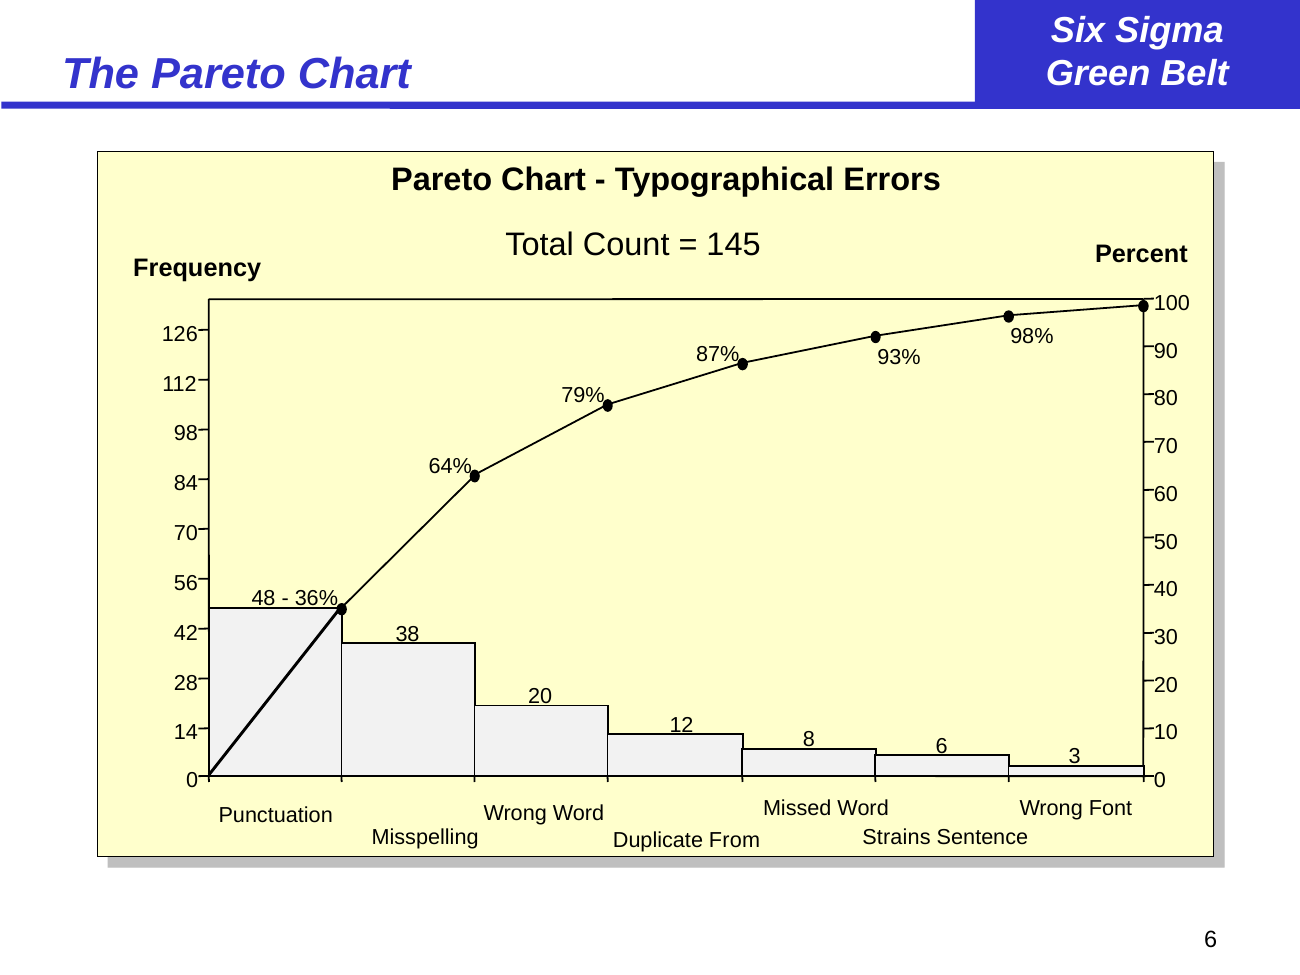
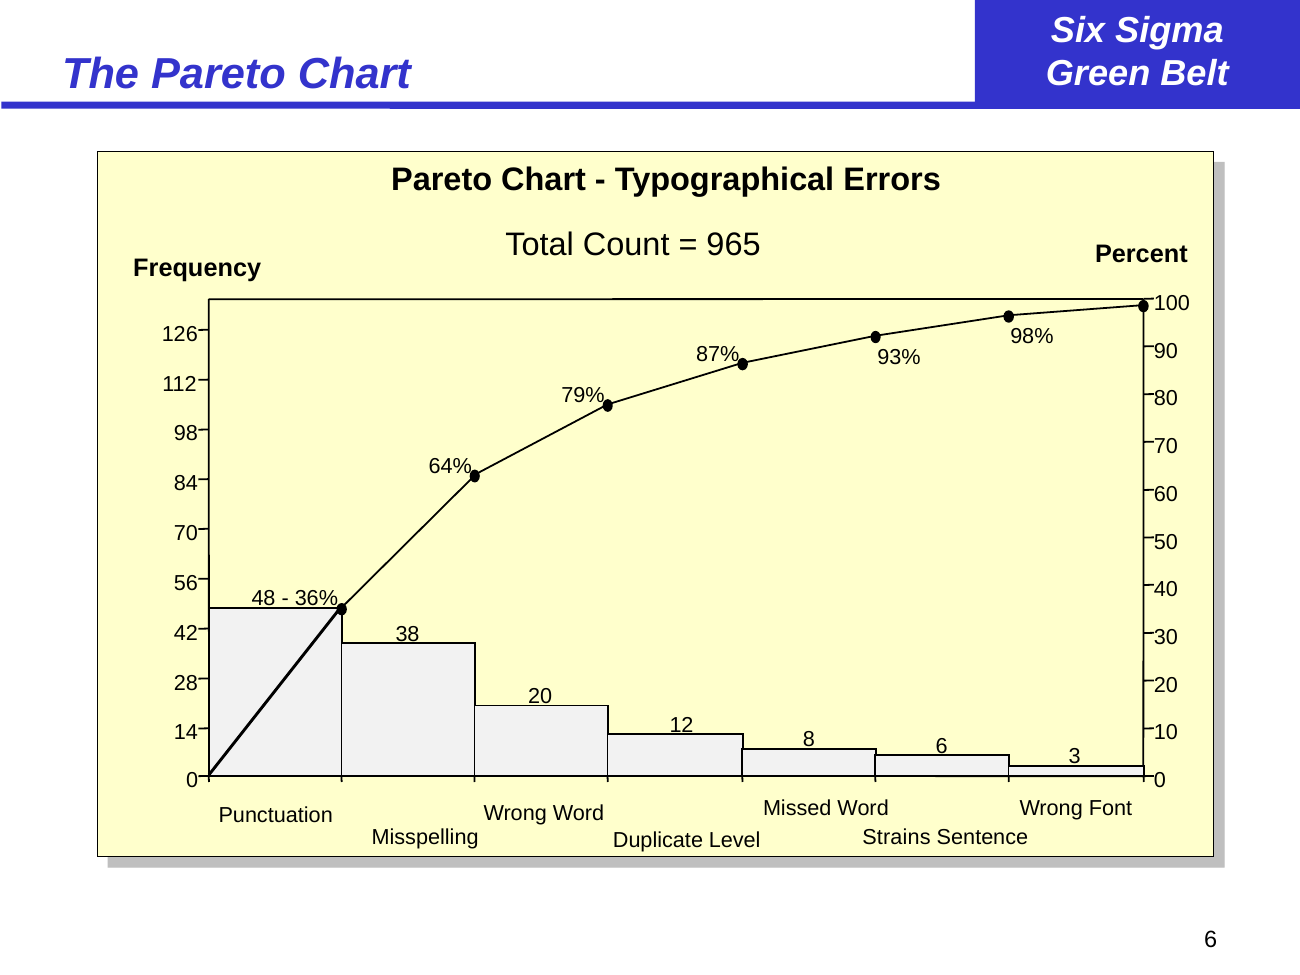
145: 145 -> 965 (734, 244)
From: From -> Level (735, 840)
